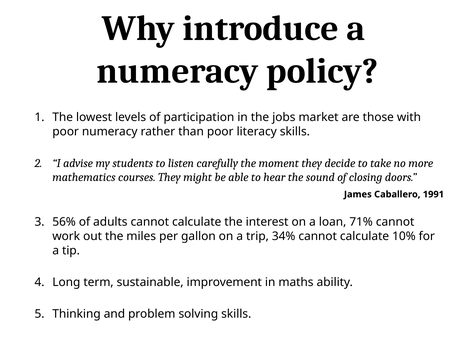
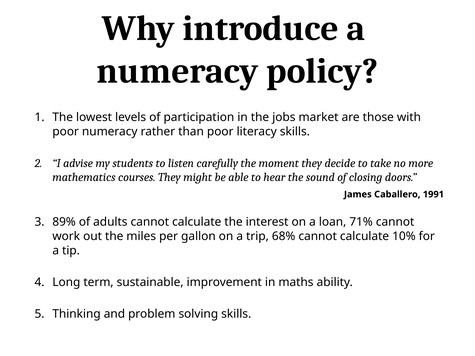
56%: 56% -> 89% (64, 222)
34%: 34% -> 68% (284, 236)
